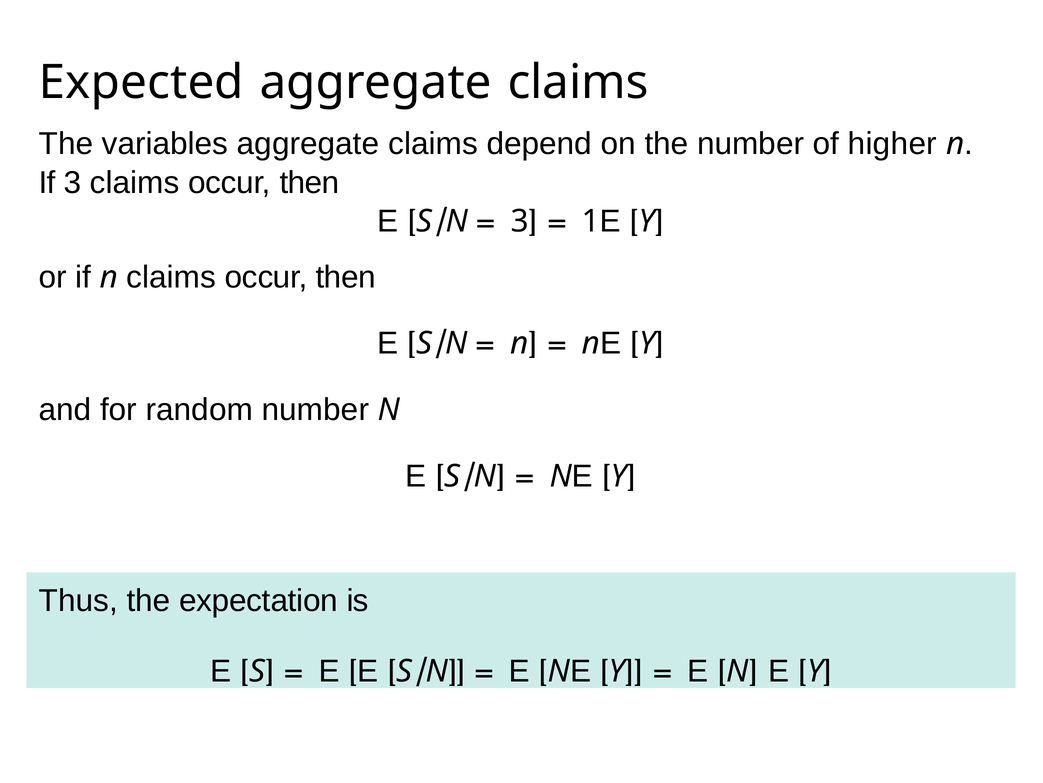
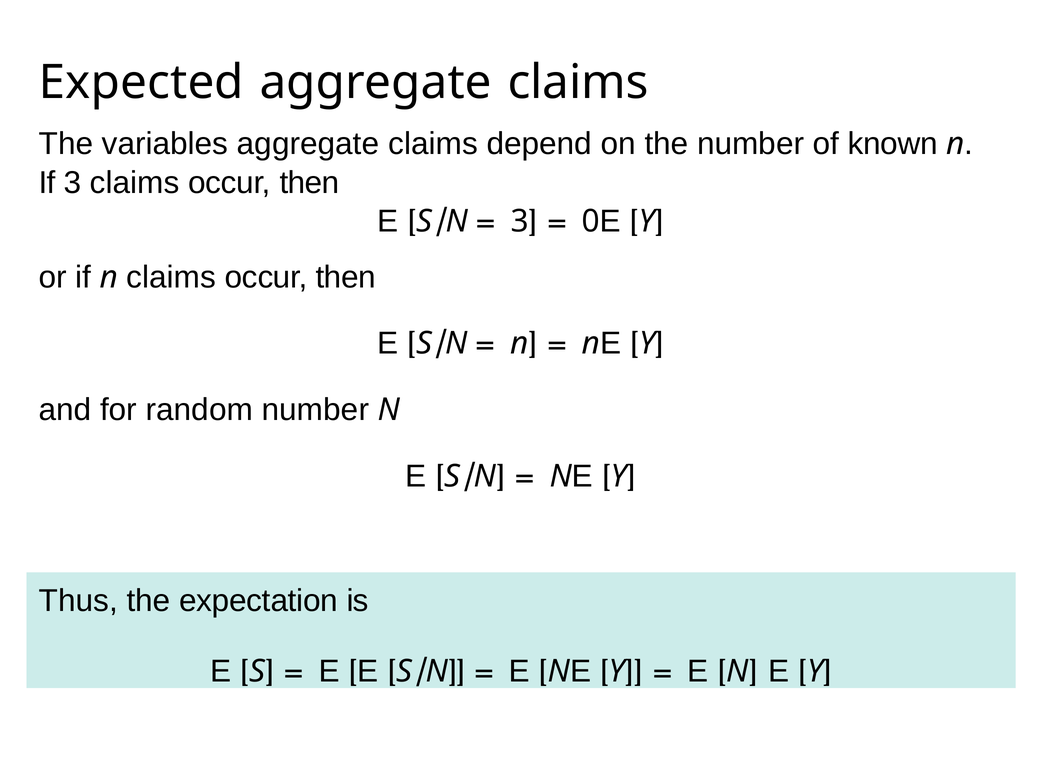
higher: higher -> known (893, 144)
1: 1 -> 0 (591, 222)
